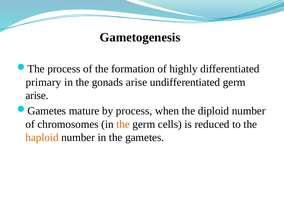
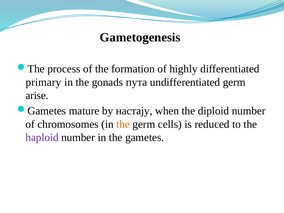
gonads arise: arise -> пута (137, 82)
by process: process -> настају (134, 111)
haploid colour: orange -> purple (42, 137)
